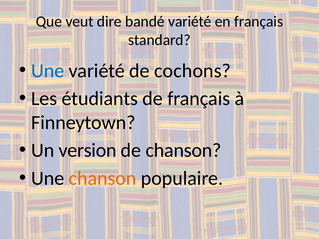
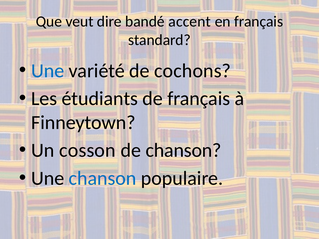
bandé variété: variété -> accent (190, 22)
version: version -> cosson (87, 151)
chanson colour: orange -> blue (103, 179)
